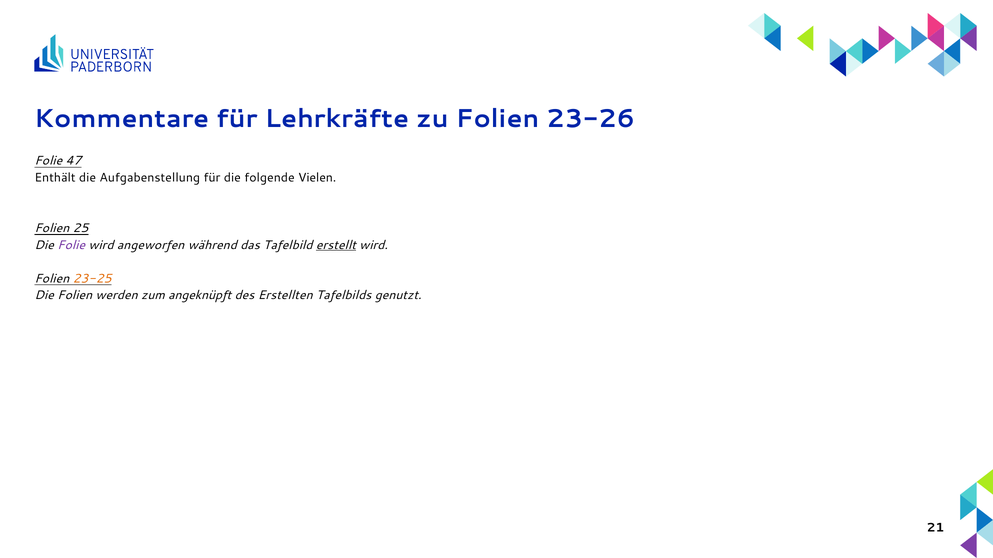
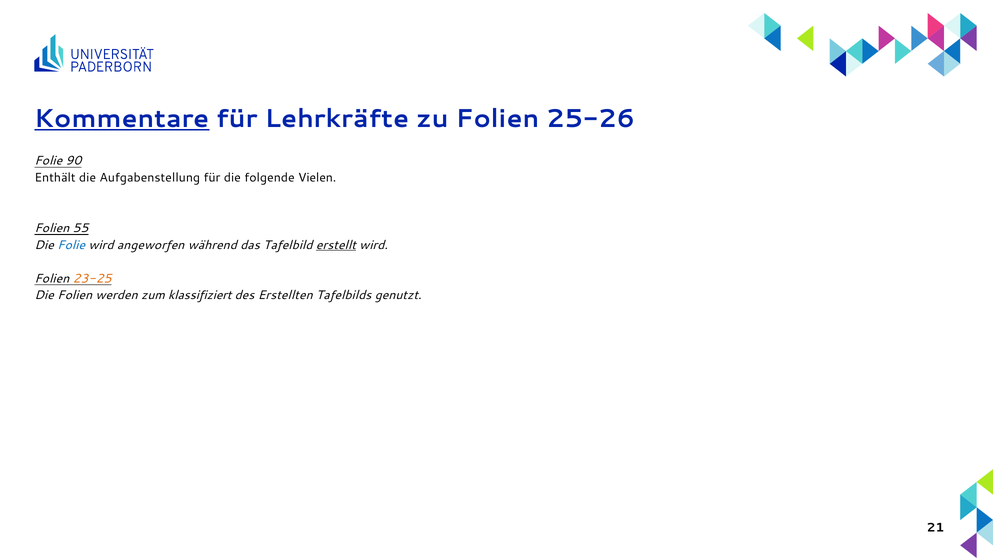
Kommentare underline: none -> present (122, 119)
23-26: 23-26 -> 25-26 (591, 119)
47: 47 -> 90 (74, 161)
25: 25 -> 55 (81, 228)
Folie colour: purple -> blue (71, 245)
angeknüpft: angeknüpft -> klassifiziert (200, 296)
